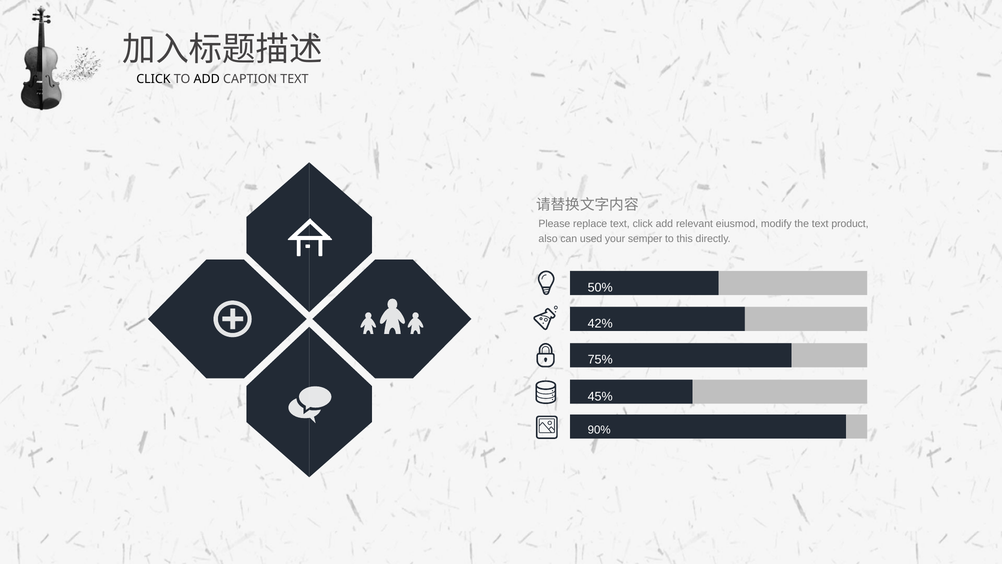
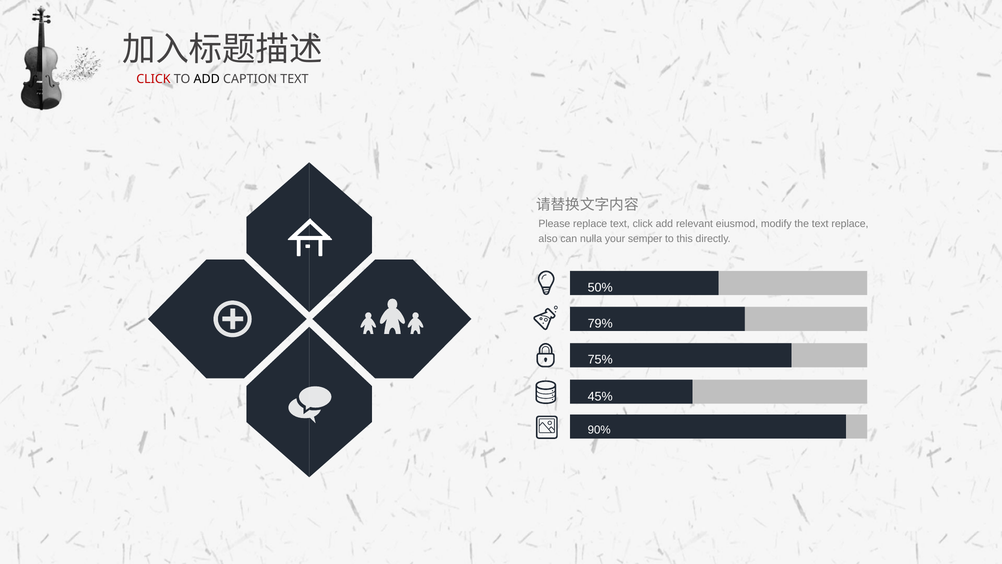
CLICK colour: black -> red (153, 79)
text product: product -> replace (850, 224)
used: used -> nulla (591, 239)
42%: 42% -> 79% (600, 323)
